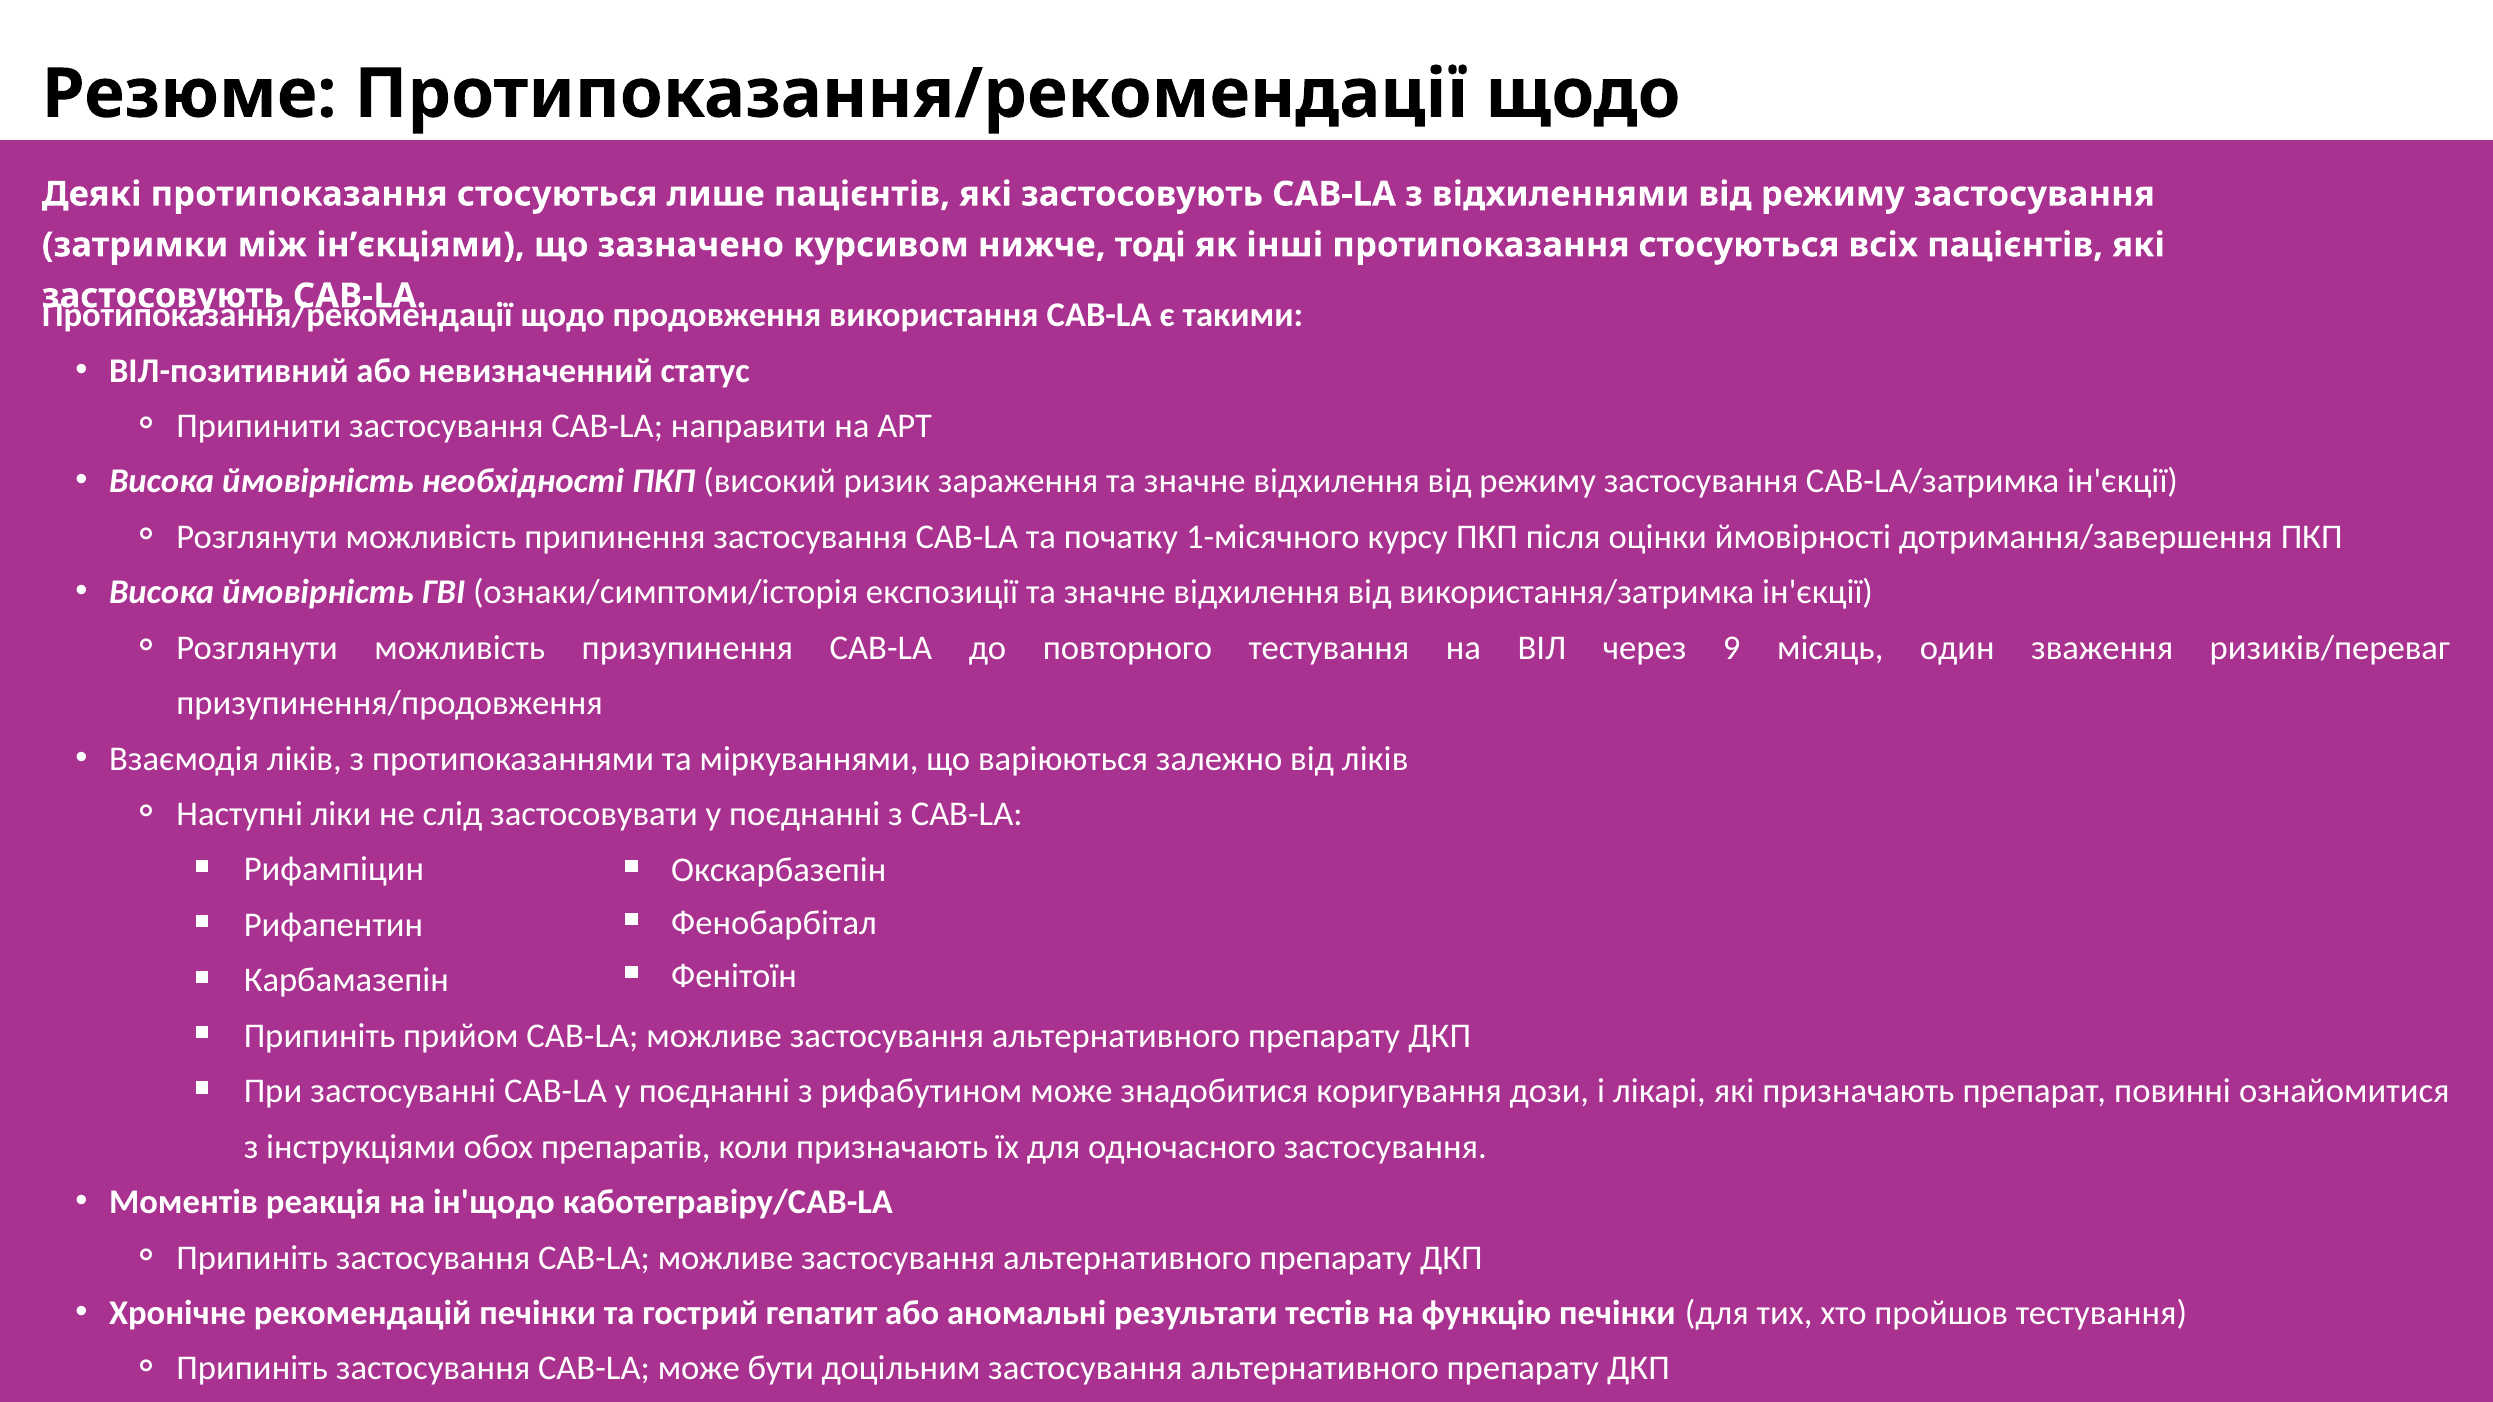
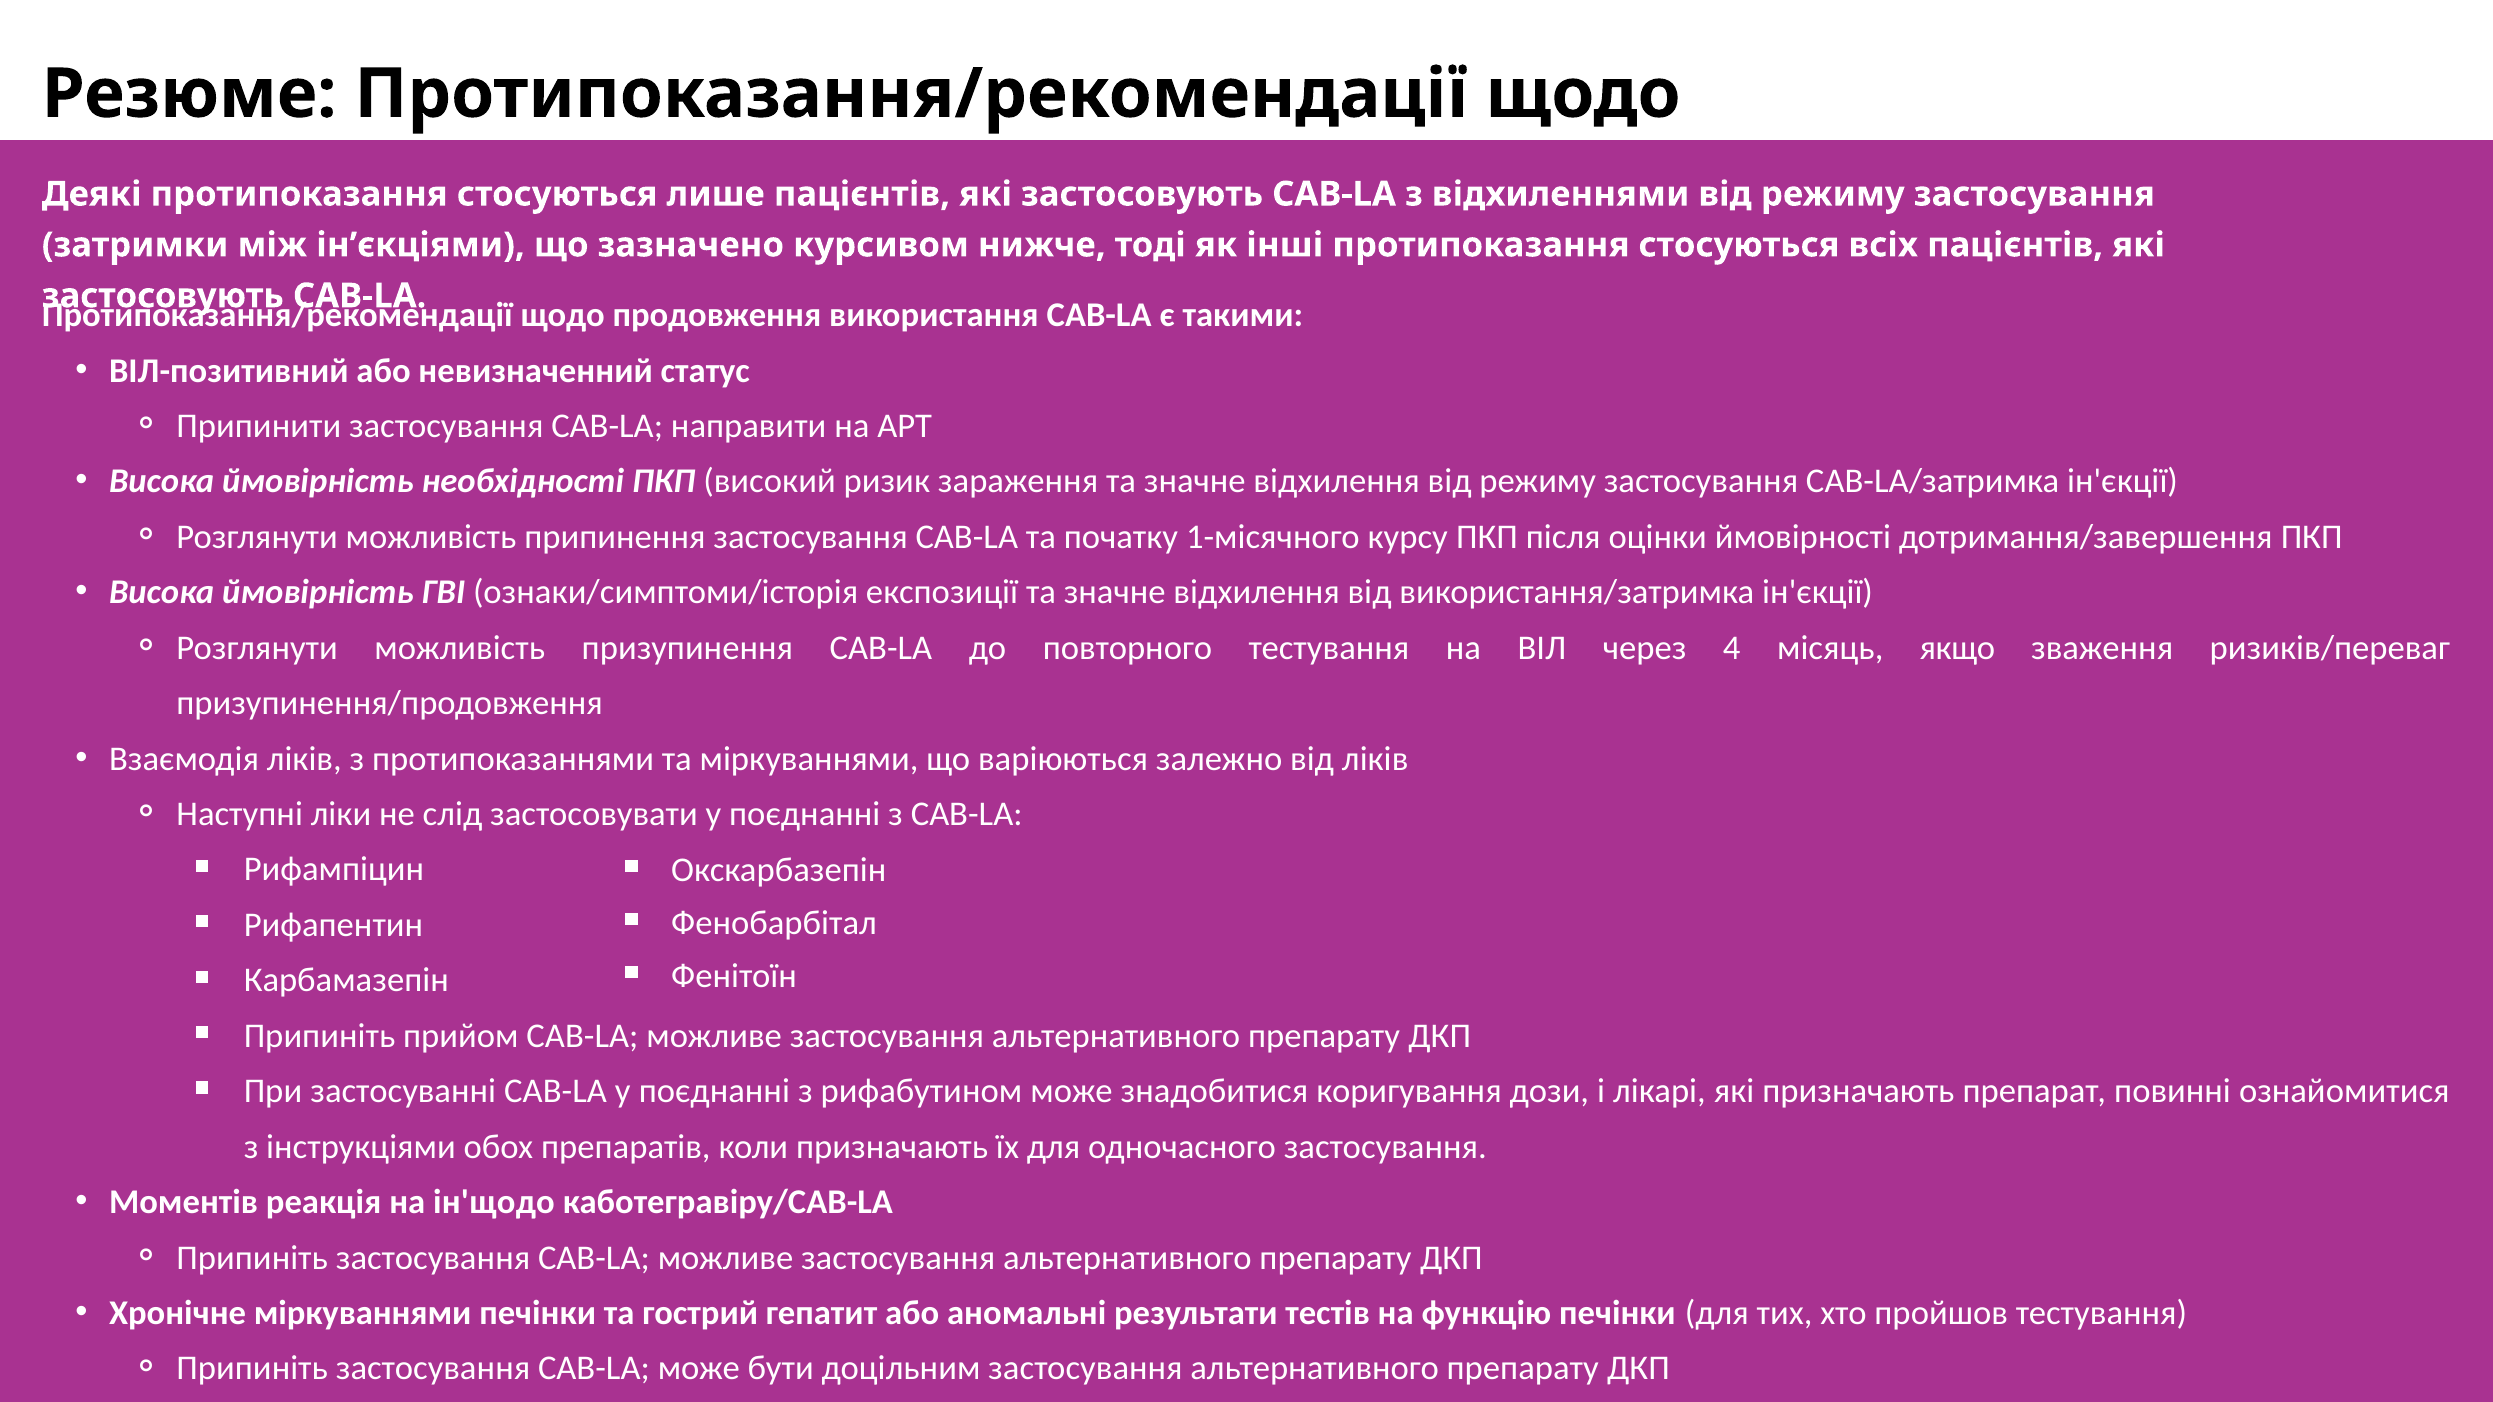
9: 9 -> 4 (1732, 648)
один: один -> якщо (1957, 648)
Хронічне рекомендацій: рекомендацій -> міркуваннями (363, 1313)
